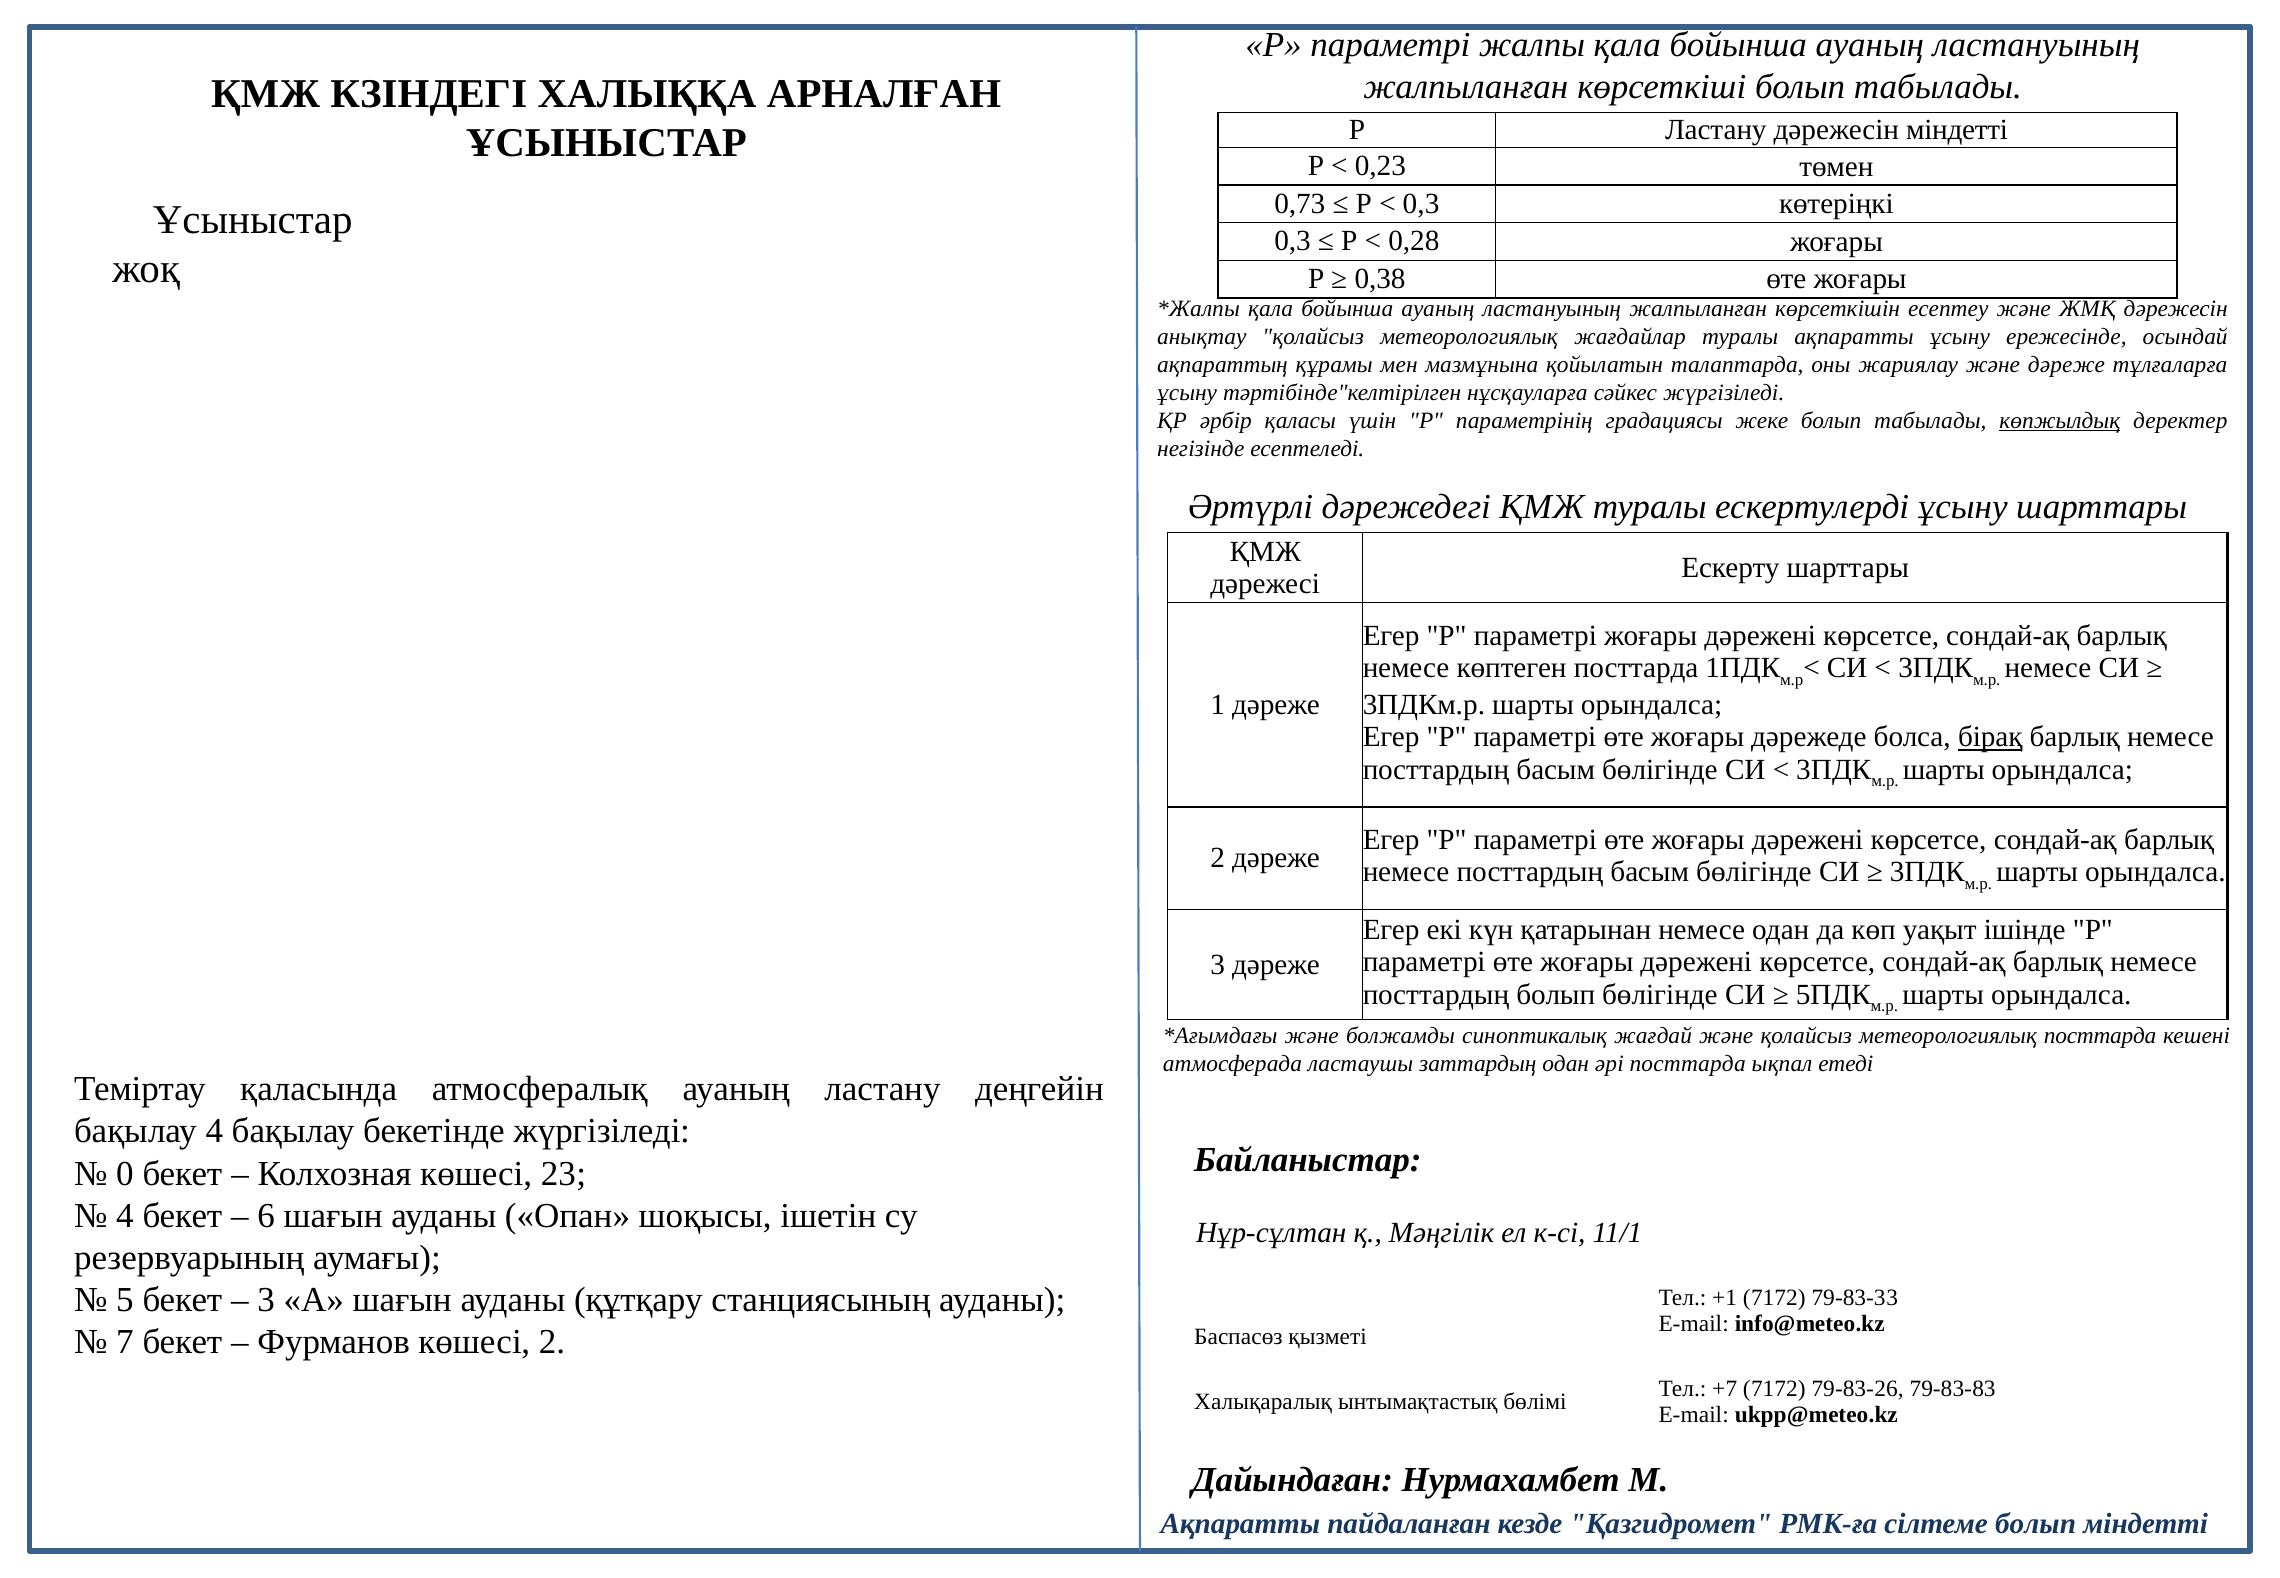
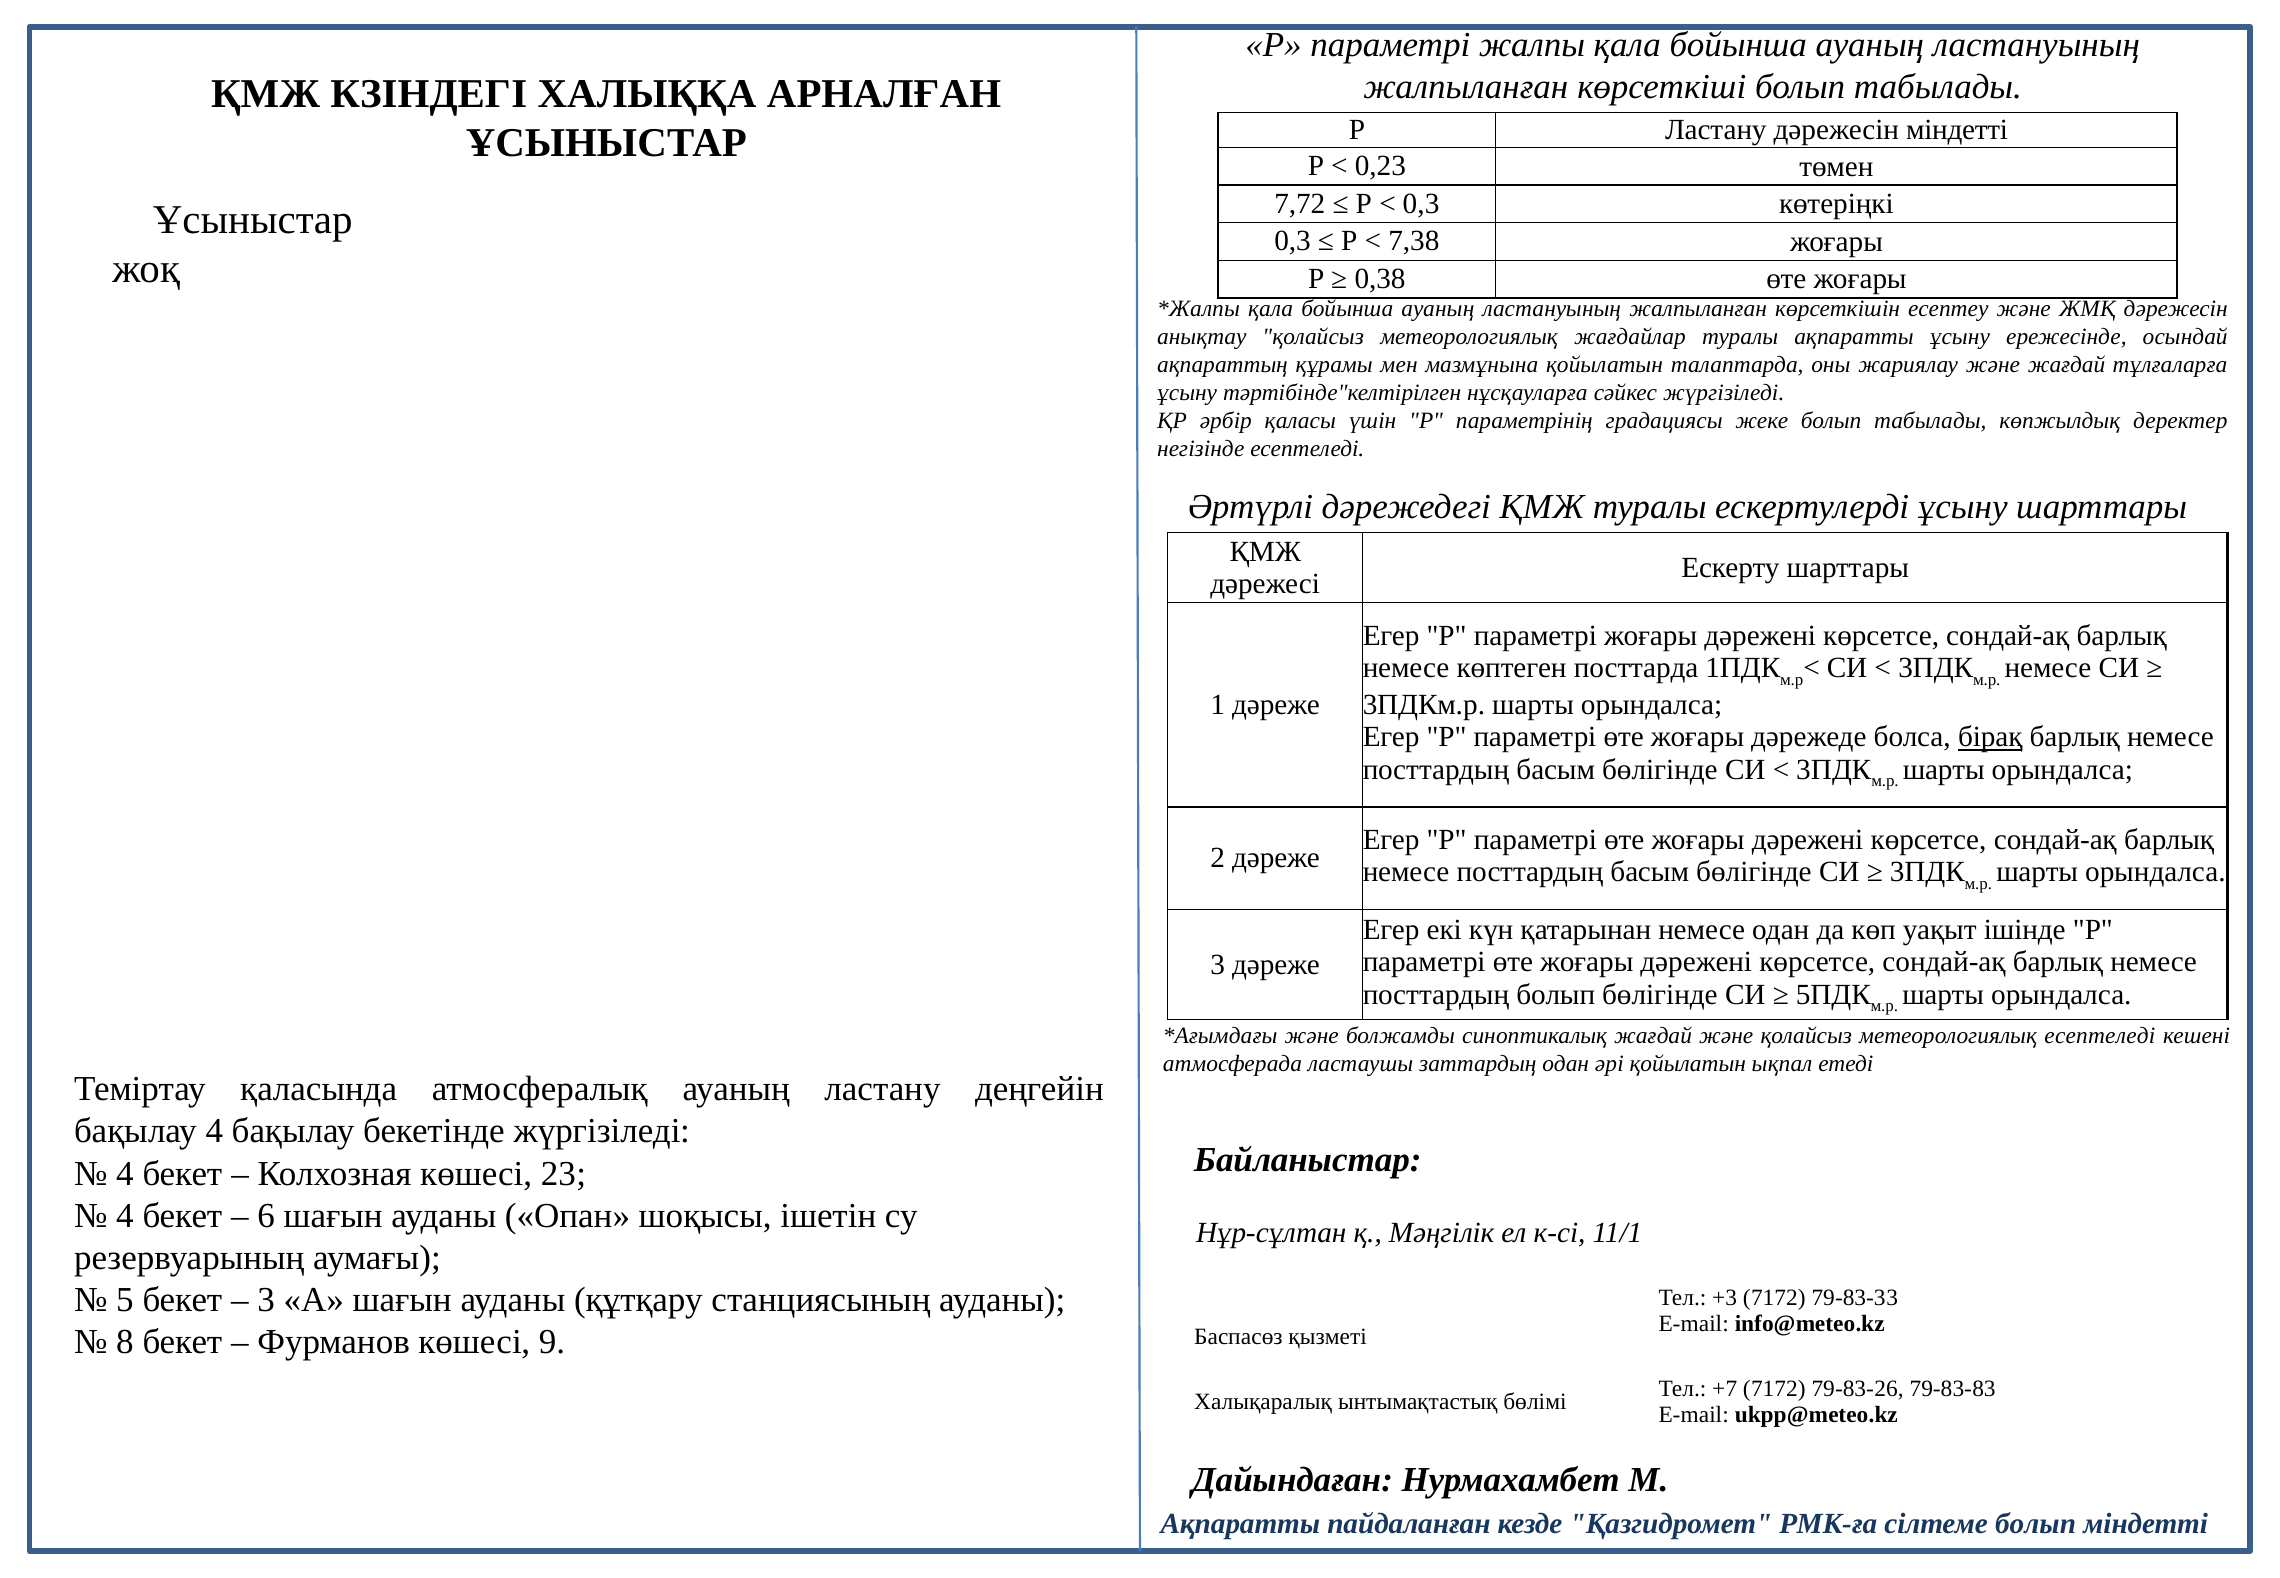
0,73: 0,73 -> 7,72 (1300, 204)
0,28: 0,28 -> 7,38 (1414, 241)
және дәреже: дәреже -> жағдай (2067, 365)
көпжылдық underline: present -> none (2060, 421)
метеорологиялық посттарда: посттарда -> есептеледі (2100, 1036)
әрі посттарда: посттарда -> қойылатын (1688, 1064)
0: 0 -> 4 (125, 1174)
+1: +1 -> +3 (1725, 1298)
7: 7 -> 8 (125, 1342)
көшесі 2: 2 -> 9 (552, 1342)
